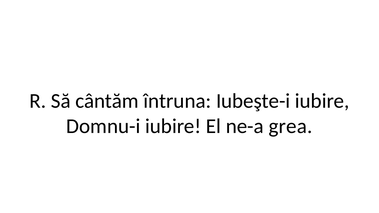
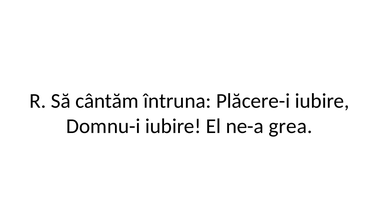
Iubeşte-i: Iubeşte-i -> Plăcere-i (253, 101)
